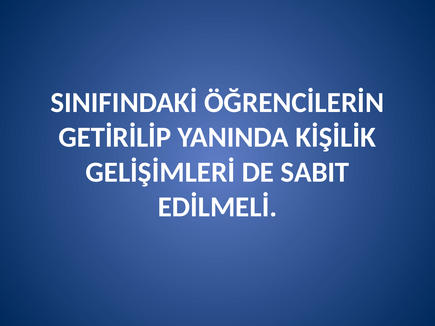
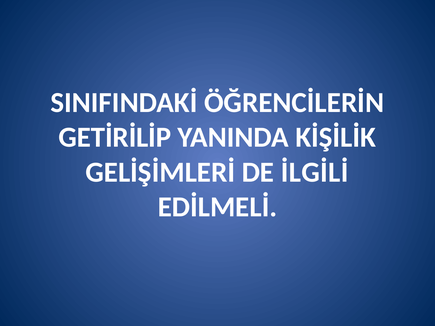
SABIT: SABIT -> İLGİLİ (315, 172)
